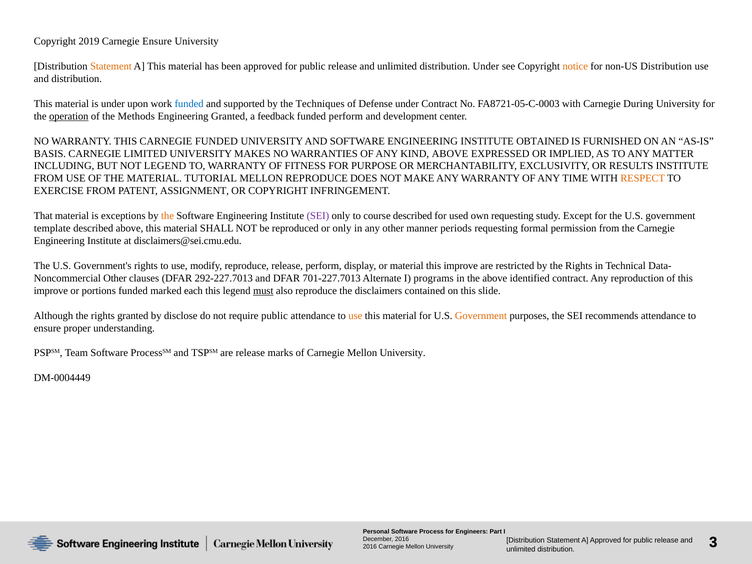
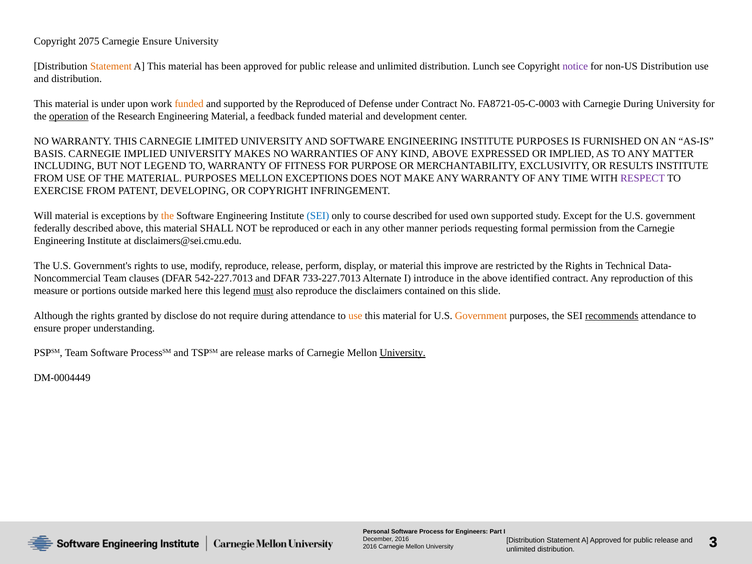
2019: 2019 -> 2075 (89, 41)
distribution Under: Under -> Lunch (486, 66)
notice colour: orange -> purple (575, 66)
funded colour: blue -> orange (189, 104)
the Techniques: Techniques -> Reproduced (320, 104)
Methods: Methods -> Research (136, 116)
Engineering Granted: Granted -> Material (230, 116)
funded perform: perform -> material (346, 116)
CARNEGIE FUNDED: FUNDED -> LIMITED (216, 141)
INSTITUTE OBTAINED: OBTAINED -> PURPOSES (543, 141)
CARNEGIE LIMITED: LIMITED -> IMPLIED (145, 154)
MATERIAL TUTORIAL: TUTORIAL -> PURPOSES (211, 178)
MELLON REPRODUCE: REPRODUCE -> EXCEPTIONS (317, 178)
RESPECT colour: orange -> purple (643, 178)
ASSIGNMENT: ASSIGNMENT -> DEVELOPING (194, 191)
That: That -> Will (43, 216)
SEI colour: purple -> blue (318, 216)
own requesting: requesting -> supported (512, 216)
template: template -> federally (52, 228)
or only: only -> each (342, 228)
Other: Other -> Team (115, 278)
292-227.7013: 292-227.7013 -> 542-227.7013 (224, 278)
701-227.7013: 701-227.7013 -> 733-227.7013 (332, 278)
programs: programs -> introduce (434, 278)
improve: improve -> measure (51, 291)
portions funded: funded -> outside (133, 291)
each: each -> here (193, 291)
require public: public -> during (275, 316)
recommends underline: none -> present (612, 316)
University underline: none -> present (403, 353)
